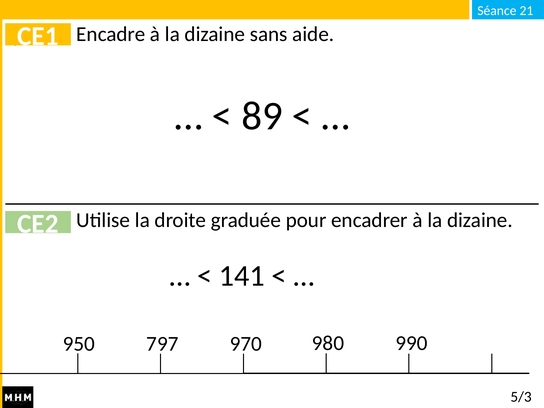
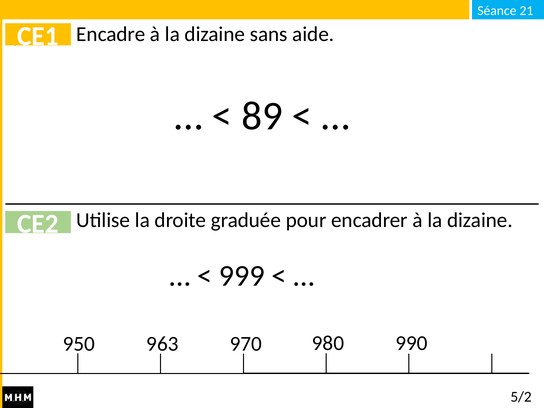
141: 141 -> 999 (242, 276)
797: 797 -> 963 (162, 344)
5/3: 5/3 -> 5/2 (521, 397)
